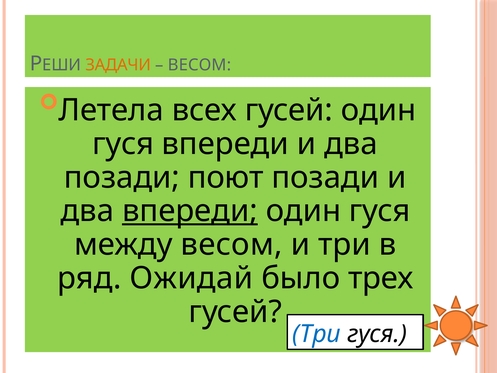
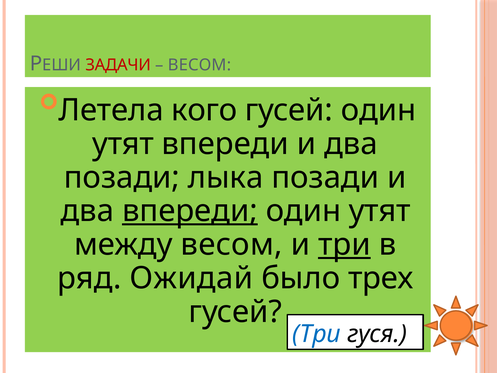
ЗАДАЧИ colour: orange -> red (118, 65)
всех: всех -> кого (204, 110)
гуся: гуся -> утят (123, 144)
поют: поют -> лыка (226, 177)
гуся: гуся -> утят (380, 211)
три underline: none -> present (344, 244)
